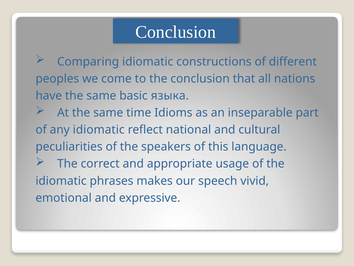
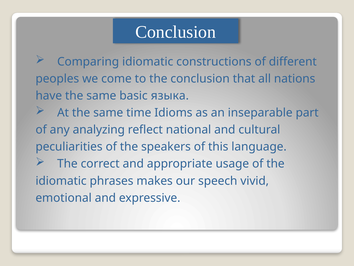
any idiomatic: idiomatic -> analyzing (99, 130)
